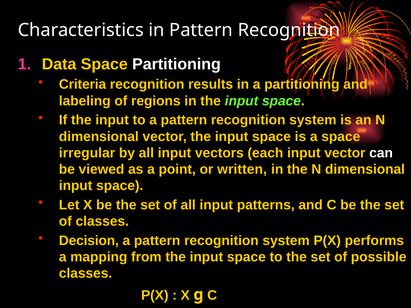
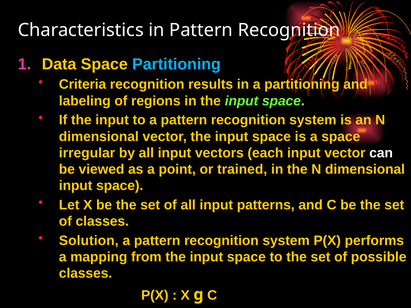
Partitioning colour: white -> light blue (176, 64)
written: written -> trained (242, 169)
Decision: Decision -> Solution (89, 241)
